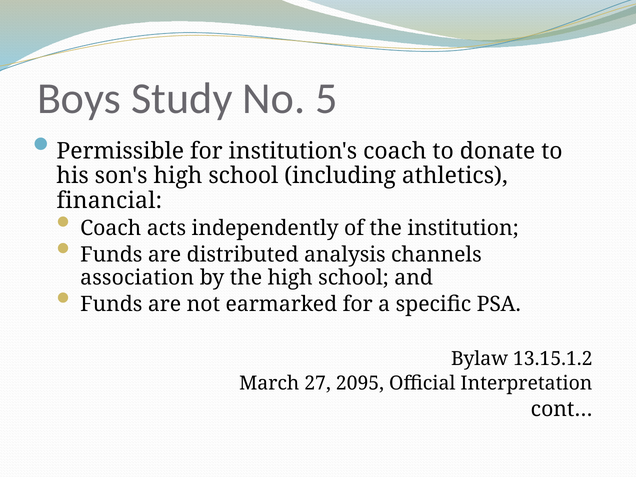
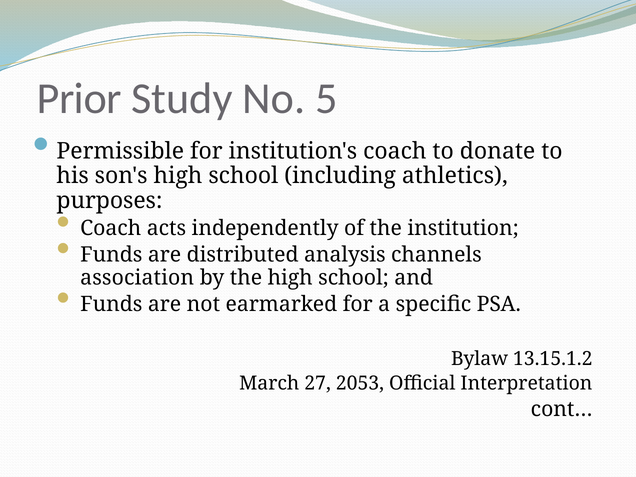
Boys: Boys -> Prior (79, 98)
financial: financial -> purposes (109, 201)
2095: 2095 -> 2053 (360, 383)
